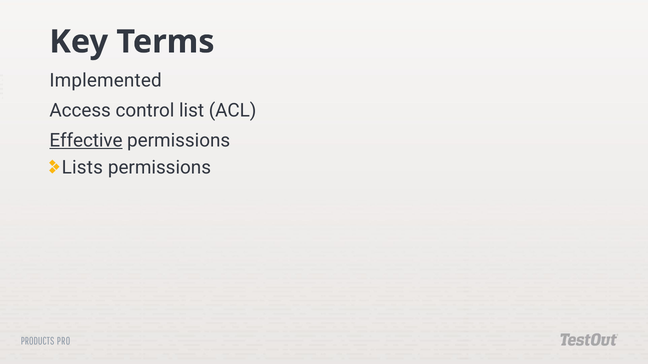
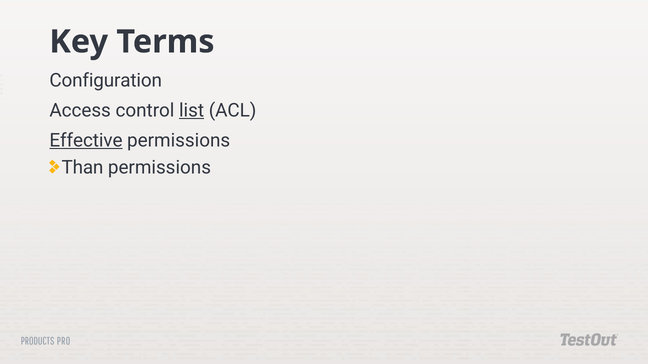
Implemented: Implemented -> Configuration (106, 81)
list underline: none -> present (192, 111)
Lists: Lists -> Than (82, 168)
